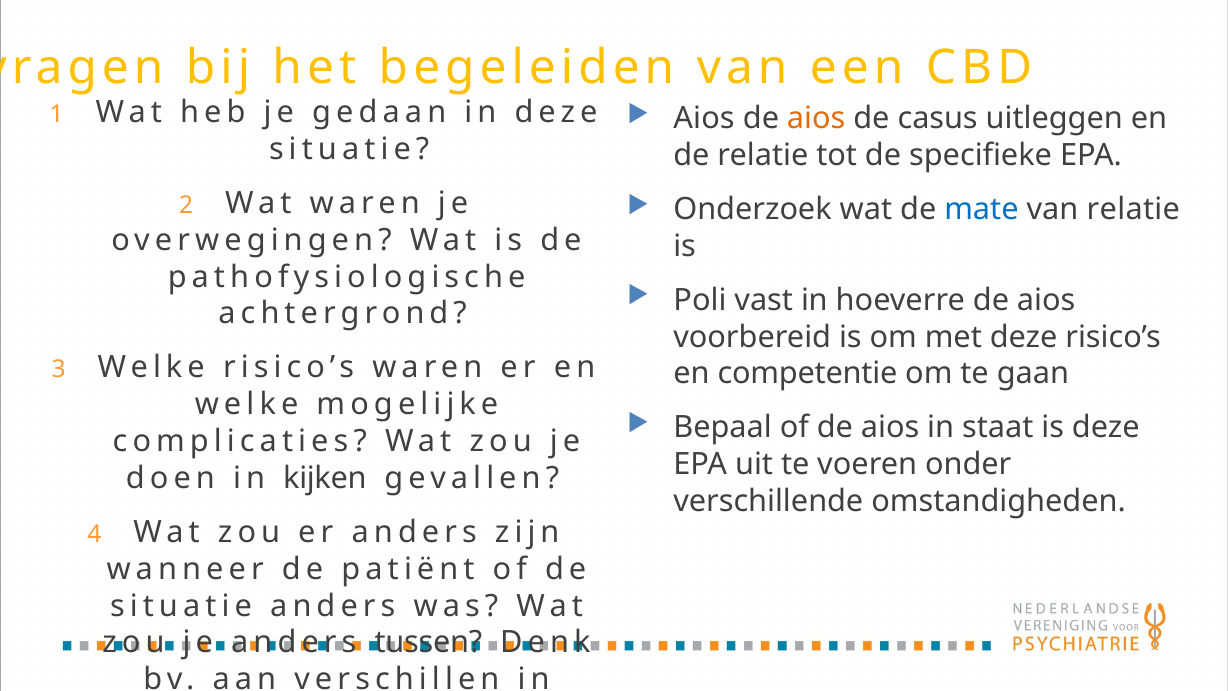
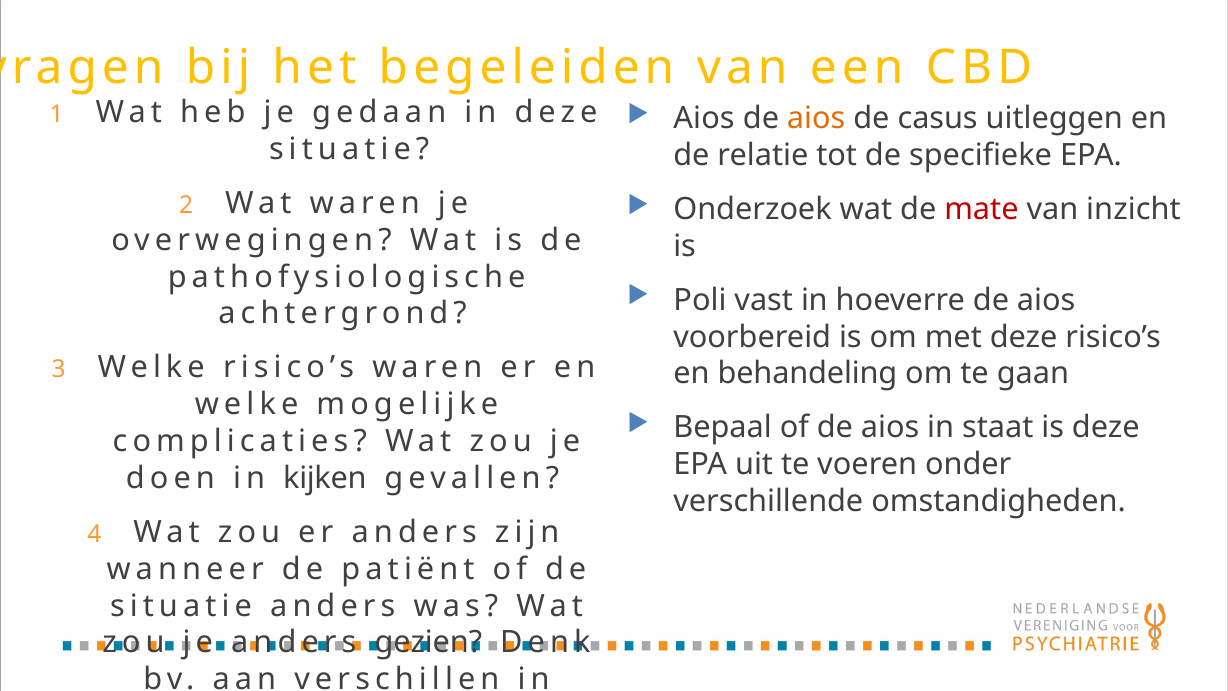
mate colour: blue -> red (981, 209)
van relatie: relatie -> inzicht (1133, 209)
competentie: competentie -> behandeling (807, 374)
tussen: tussen -> gezien (428, 643)
